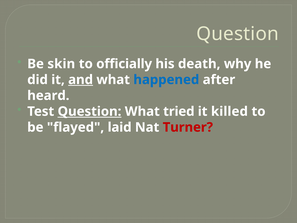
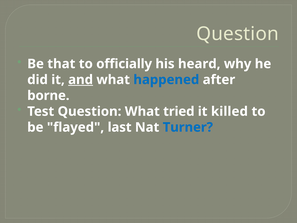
skin: skin -> that (61, 64)
death: death -> heard (199, 64)
heard: heard -> borne (48, 95)
Question underline: present -> none (89, 111)
laid: laid -> last (120, 127)
Turner colour: red -> blue (188, 127)
